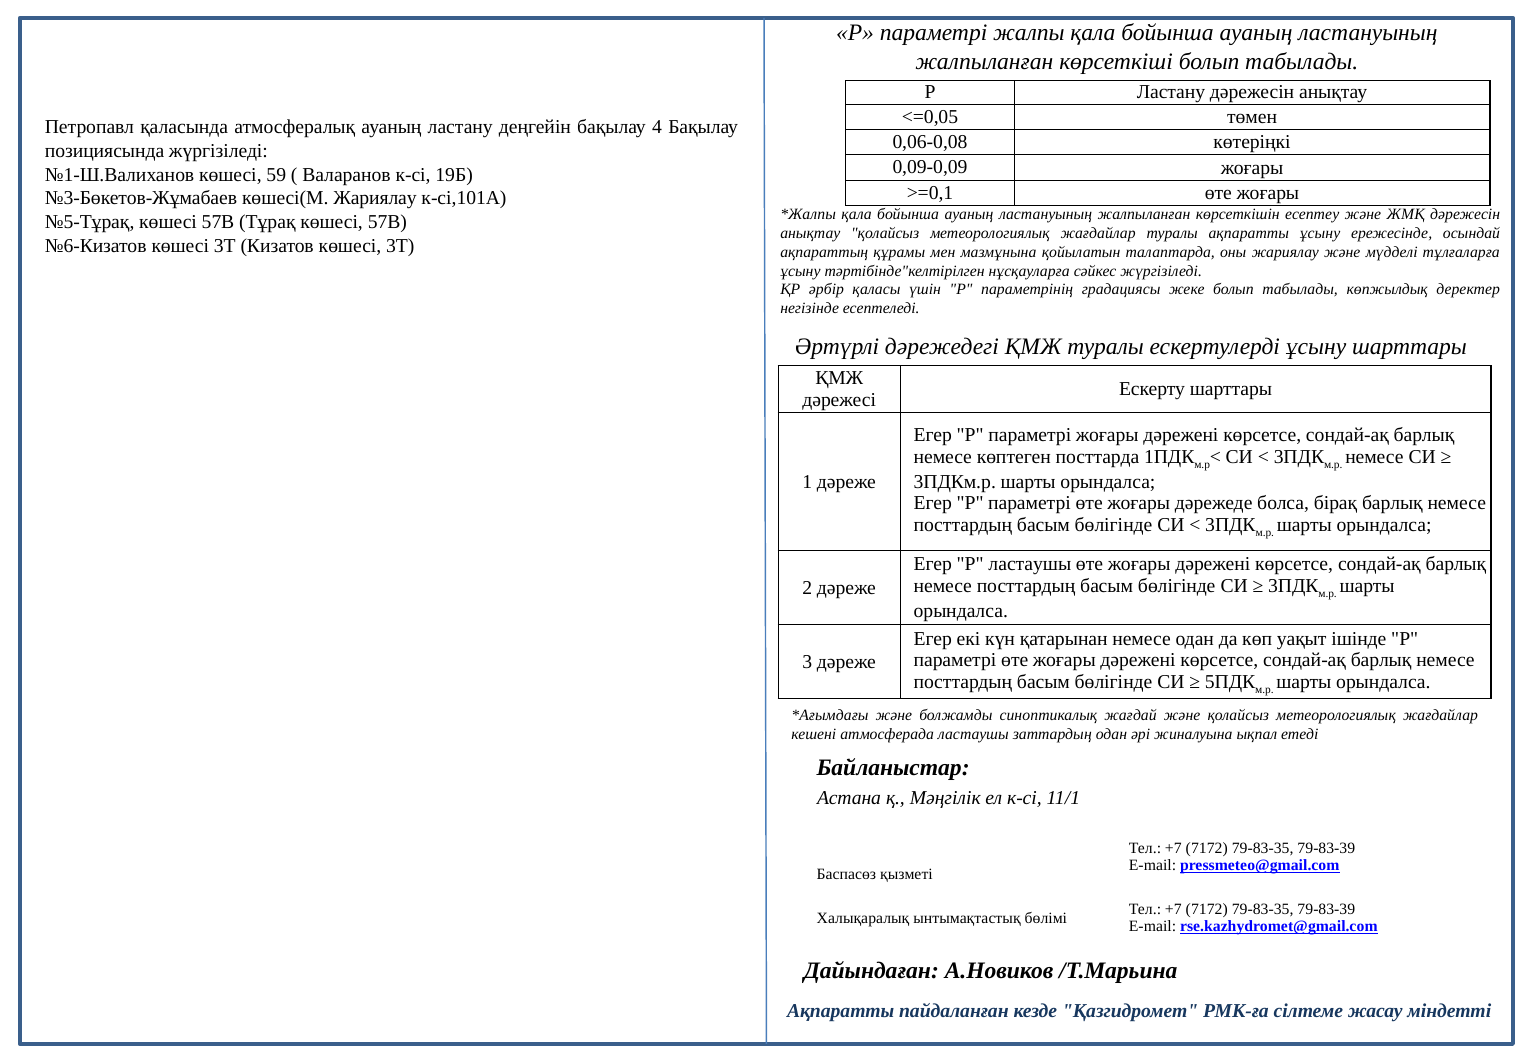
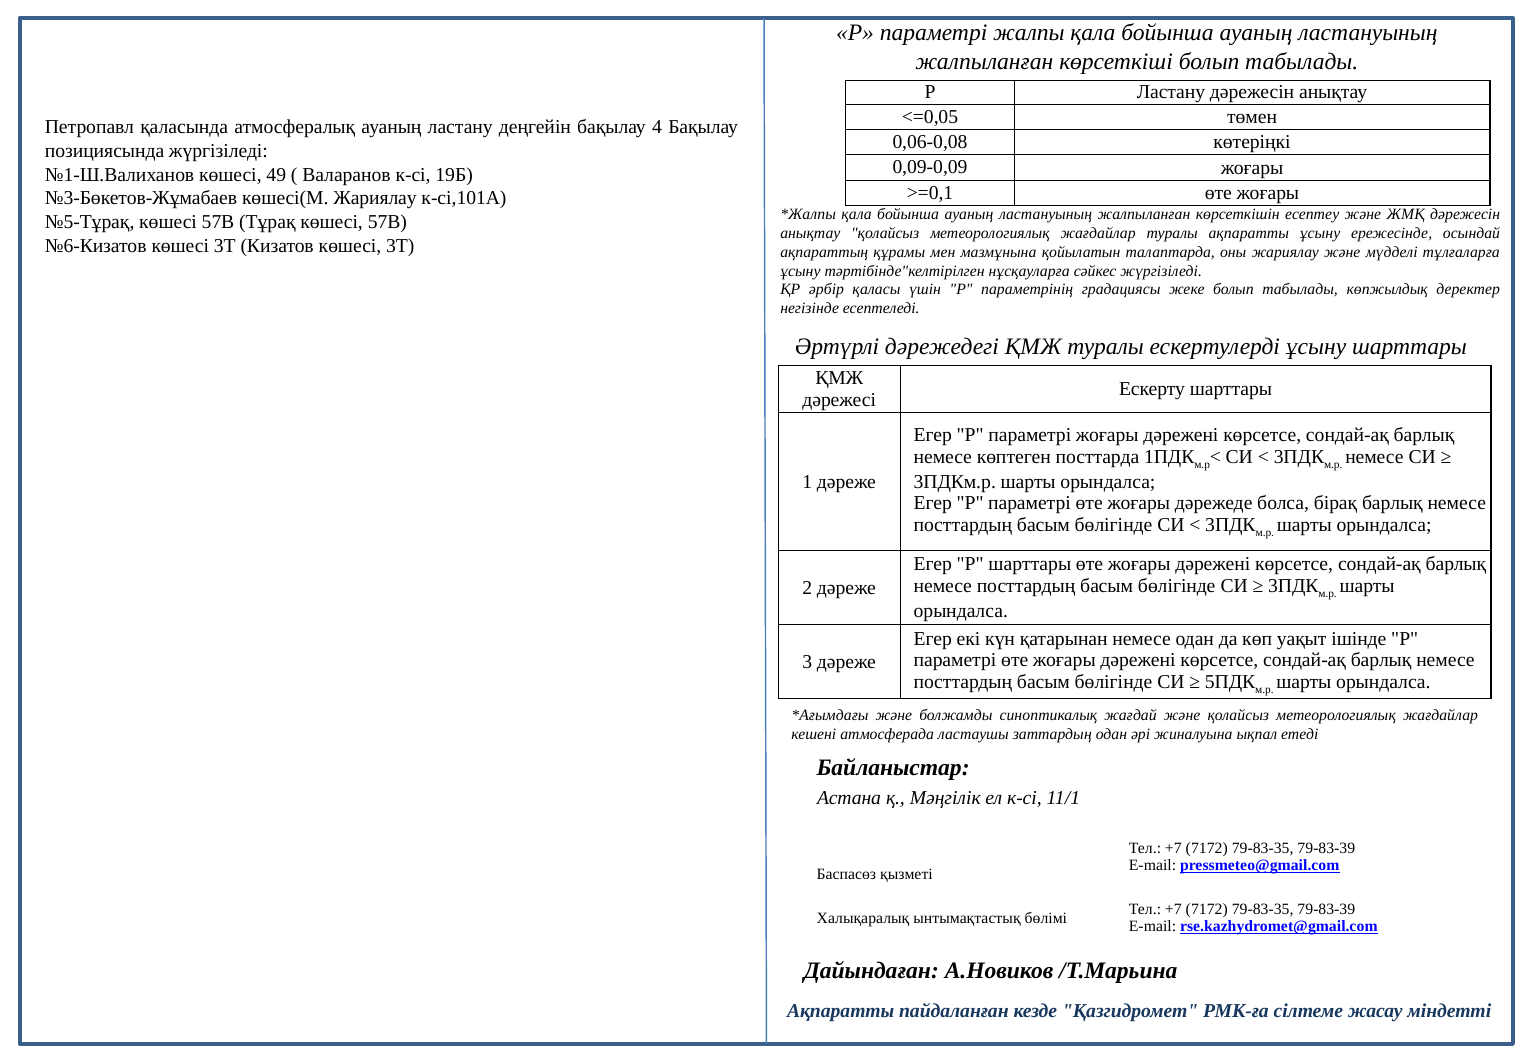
59: 59 -> 49 (276, 175)
Р ластаушы: ластаушы -> шарттары (1030, 564)
